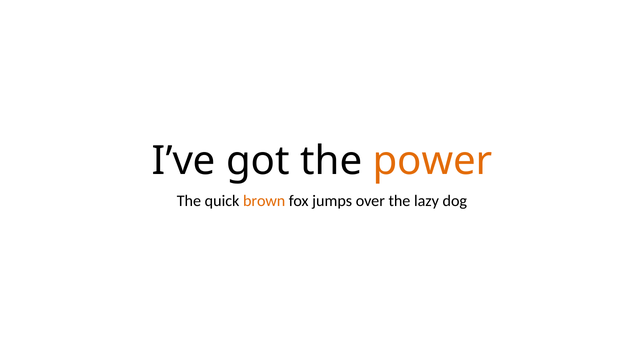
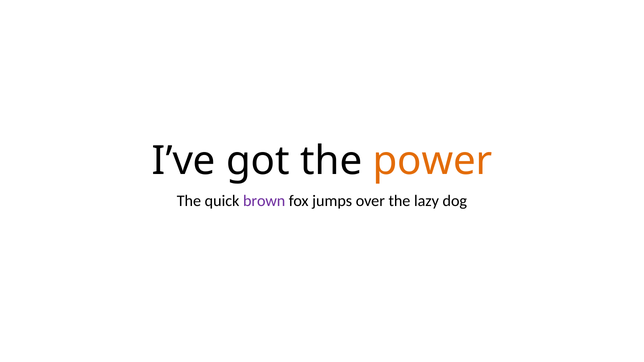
brown colour: orange -> purple (264, 201)
